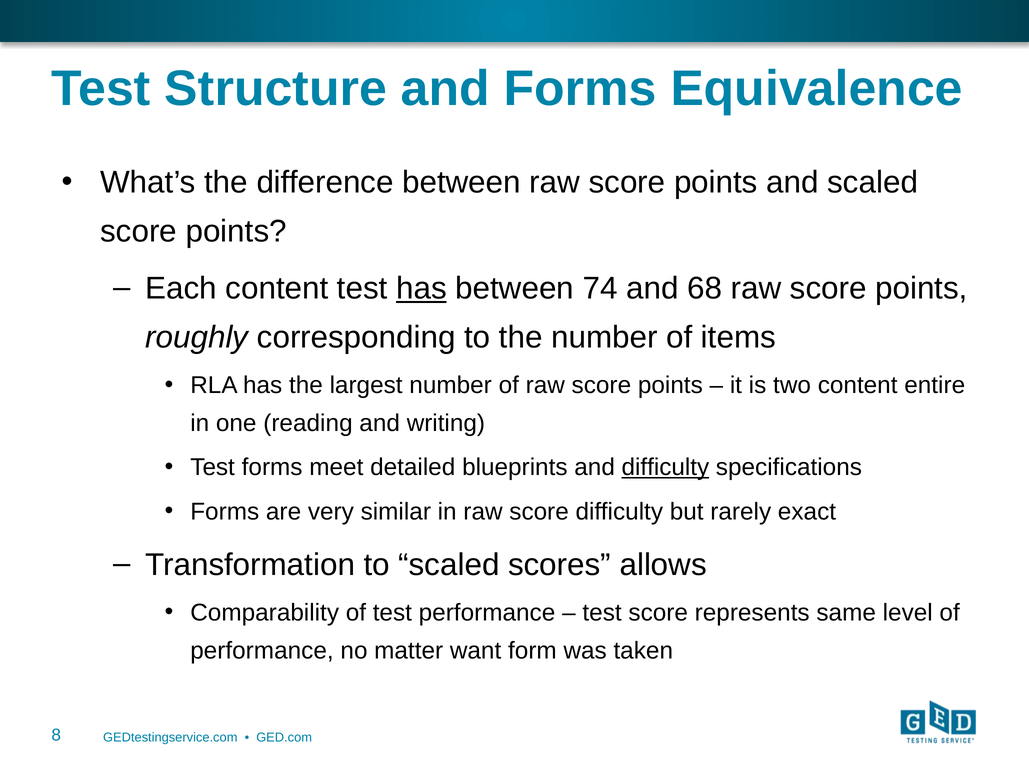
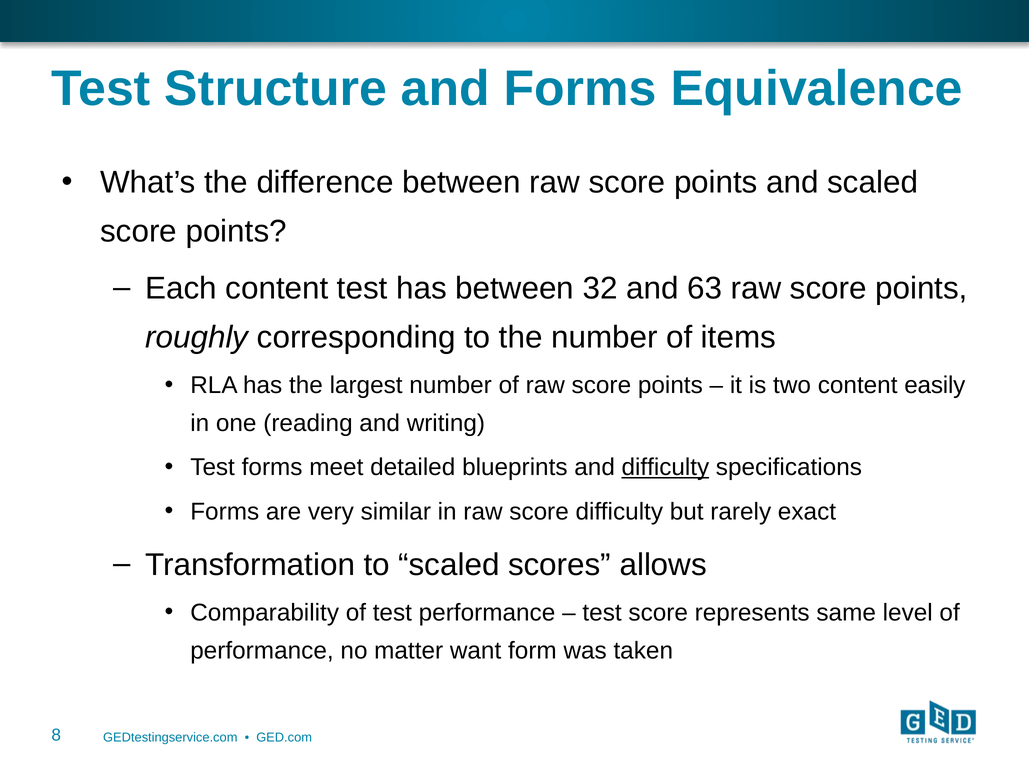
has underline: present -> none (421, 289)
74: 74 -> 32 (600, 289)
68: 68 -> 63 (705, 289)
entire: entire -> easily (935, 386)
